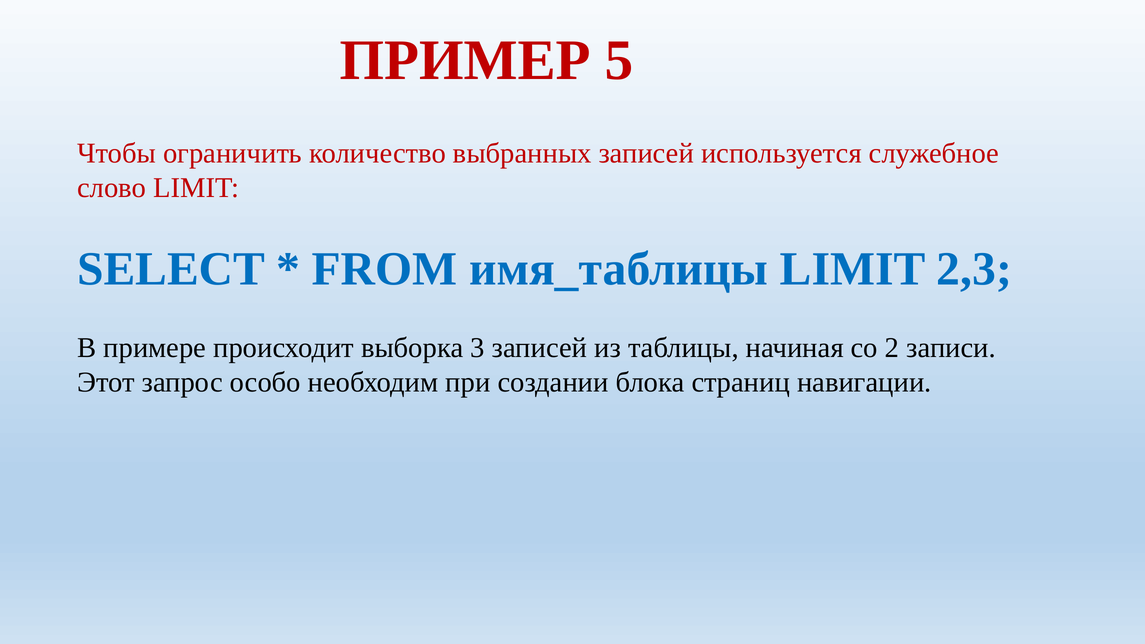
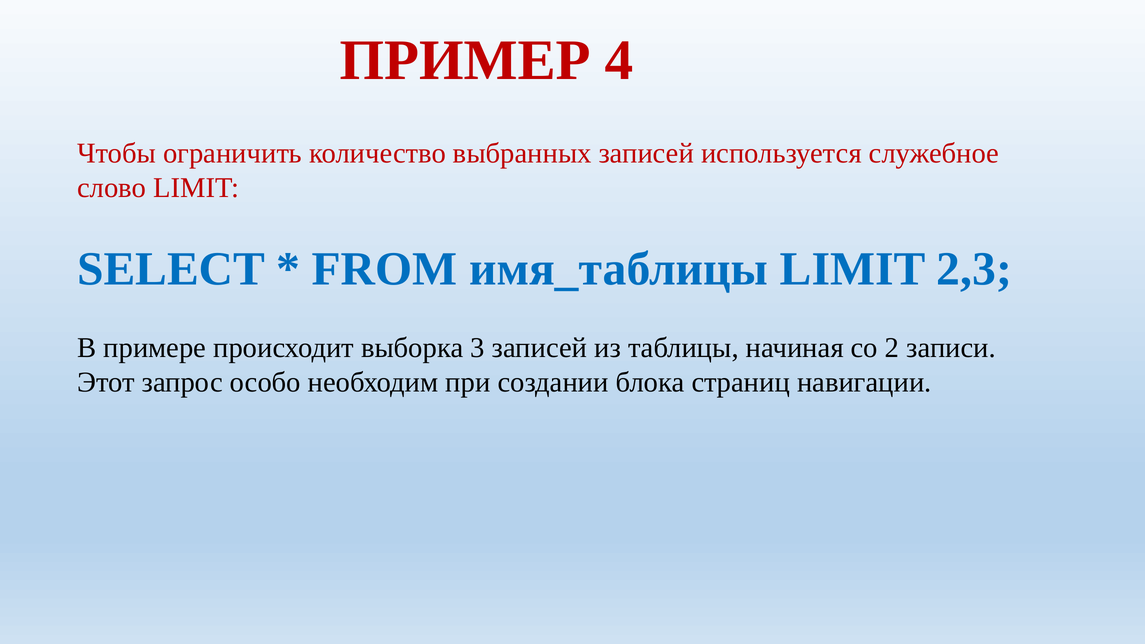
5: 5 -> 4 (619, 60)
